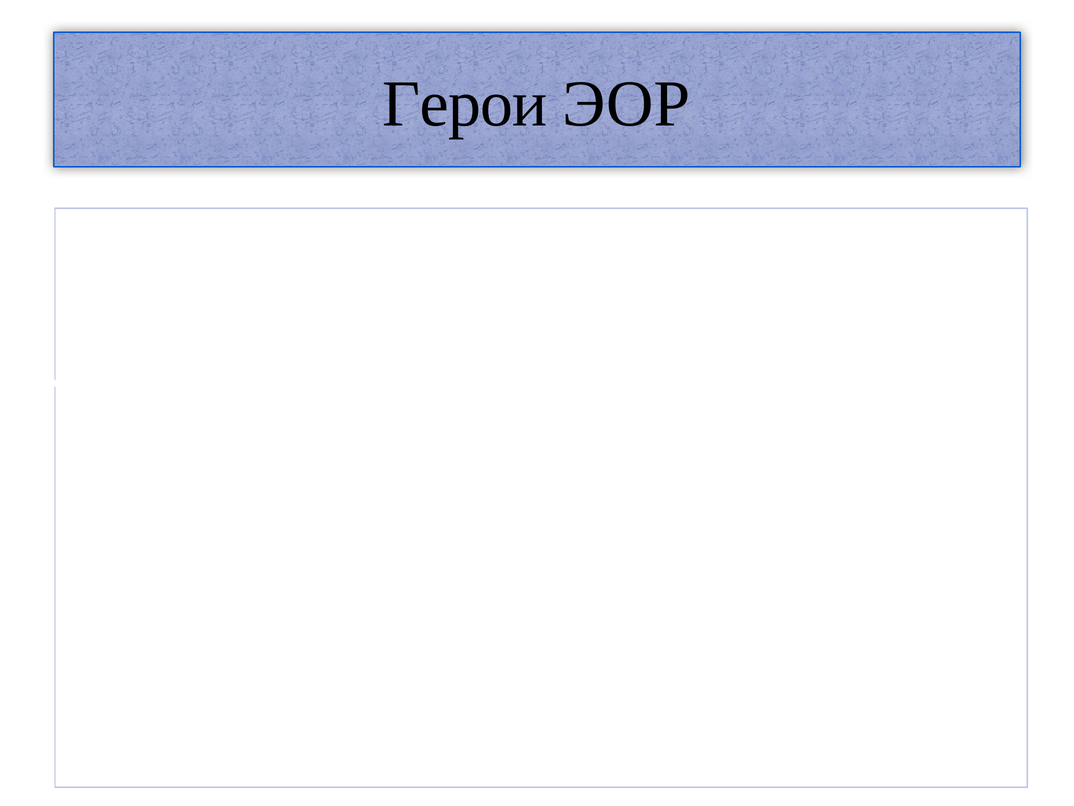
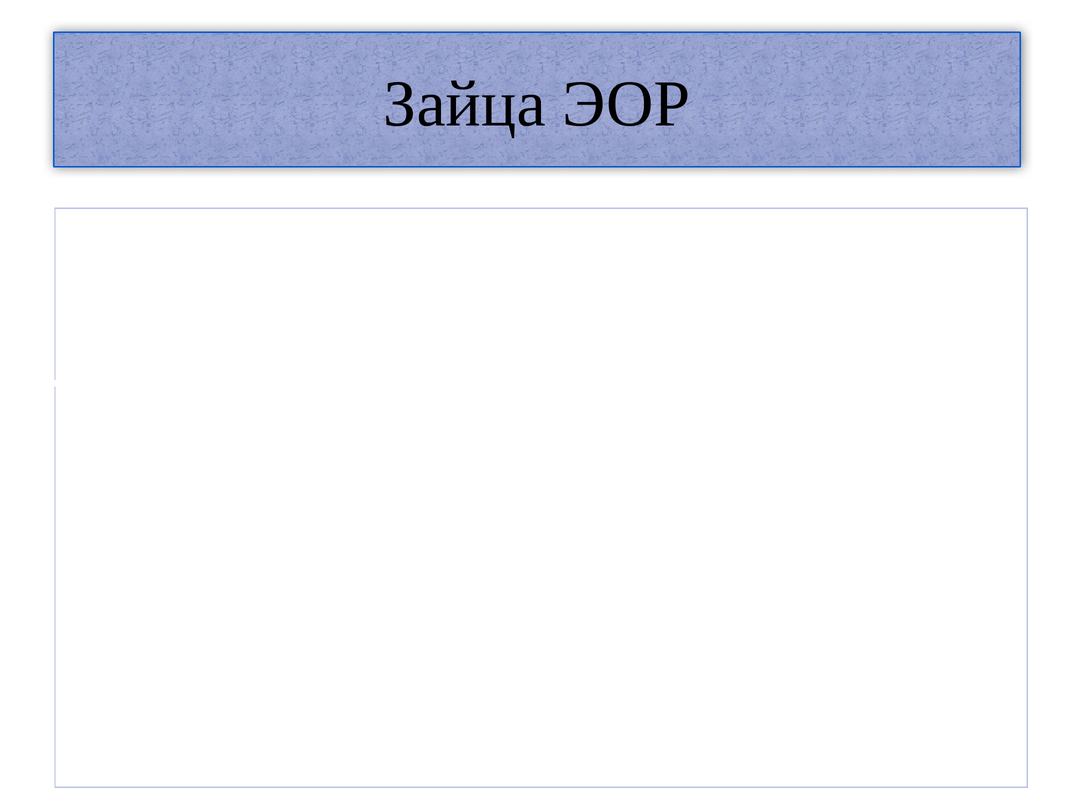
Герои: Герои -> Зайца (465, 104)
